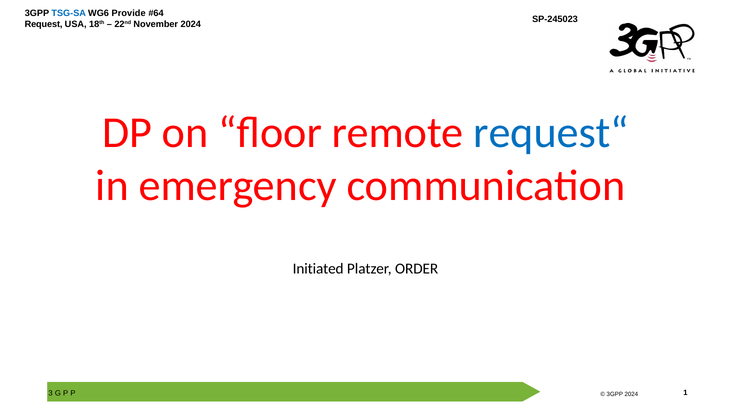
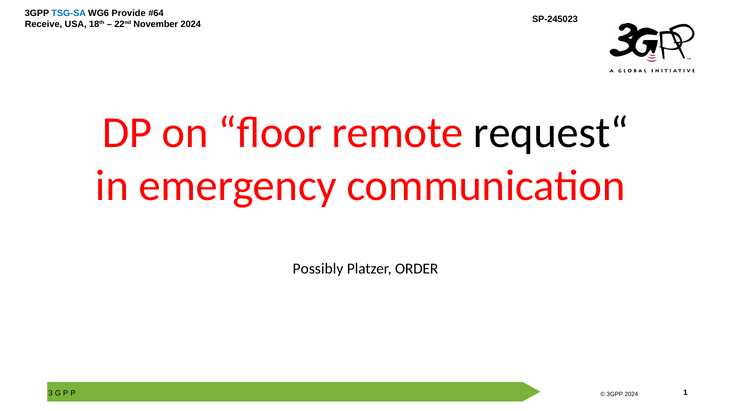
Request: Request -> Receive (44, 24)
request“ colour: blue -> black (551, 133)
Initiated: Initiated -> Possibly (318, 269)
